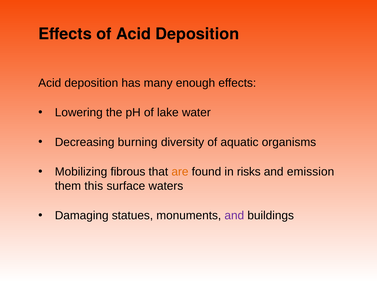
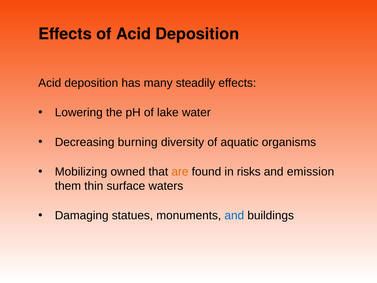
enough: enough -> steadily (196, 83)
fibrous: fibrous -> owned (128, 172)
this: this -> thin (94, 186)
and colour: purple -> blue (234, 215)
